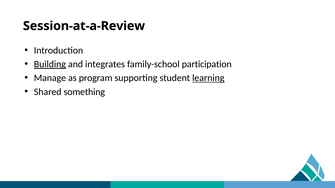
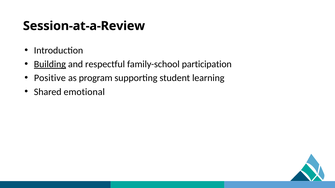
integrates: integrates -> respectful (105, 64)
Manage: Manage -> Positive (50, 78)
learning underline: present -> none (208, 78)
something: something -> emotional (84, 92)
